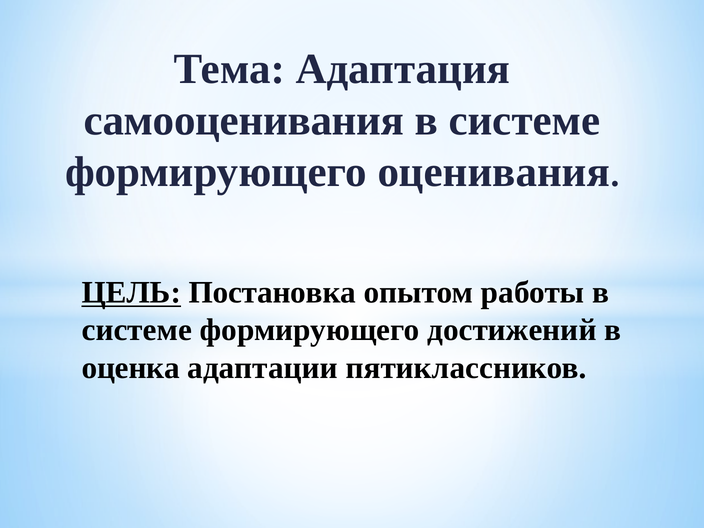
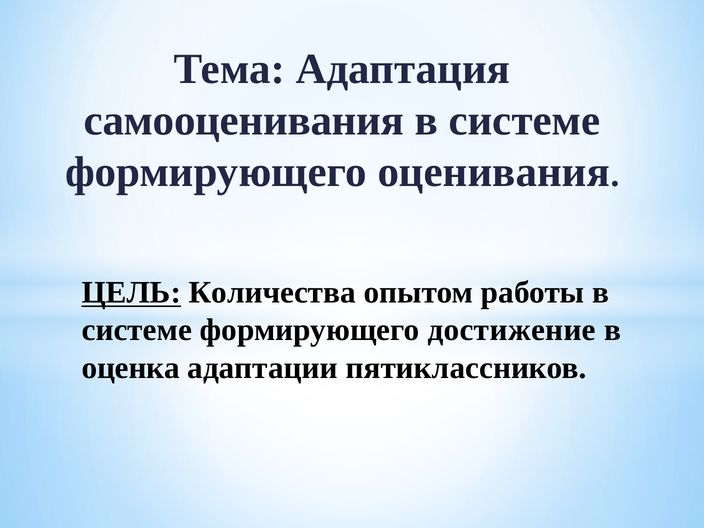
Постановка: Постановка -> Количества (272, 293)
достижений: достижений -> достижение (512, 330)
